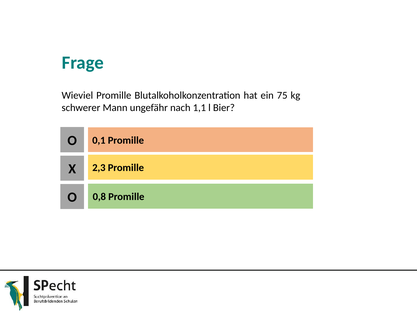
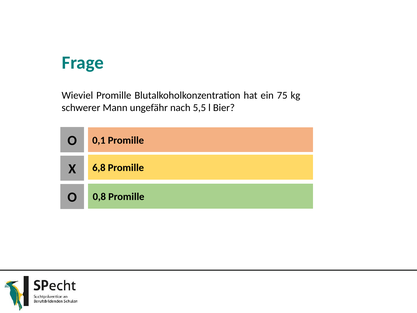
1,1: 1,1 -> 5,5 (199, 108)
2,3: 2,3 -> 6,8 (99, 168)
